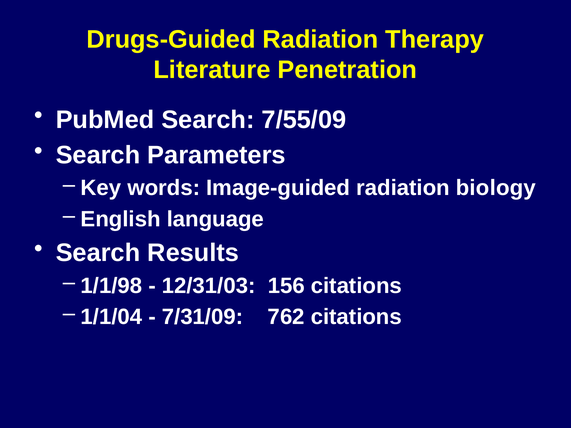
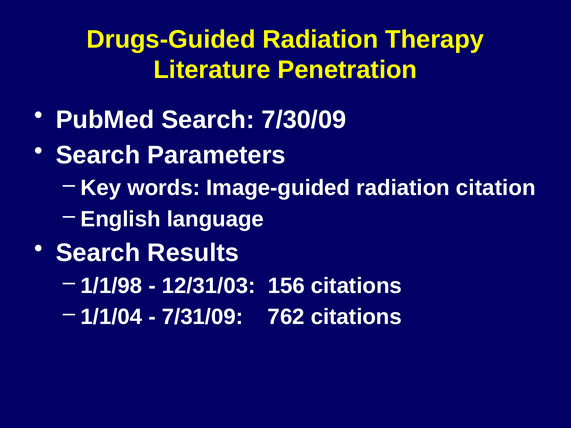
7/55/09: 7/55/09 -> 7/30/09 (304, 120)
biology: biology -> citation (496, 188)
